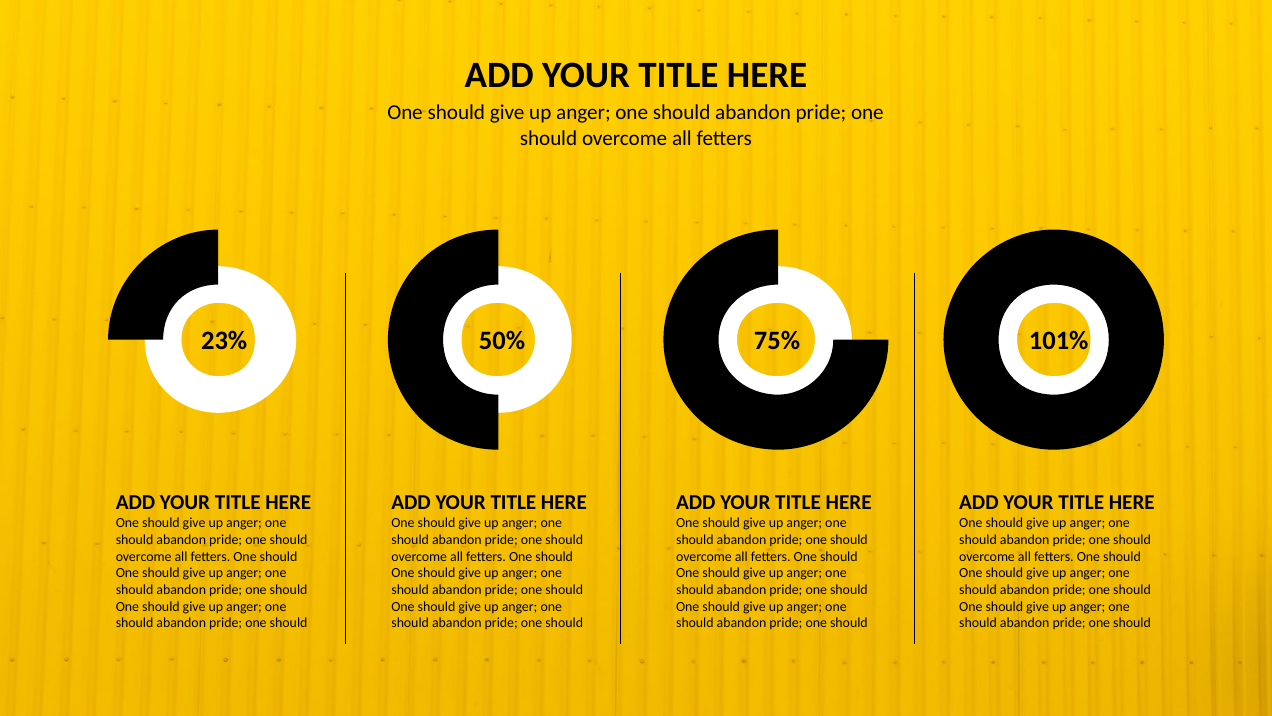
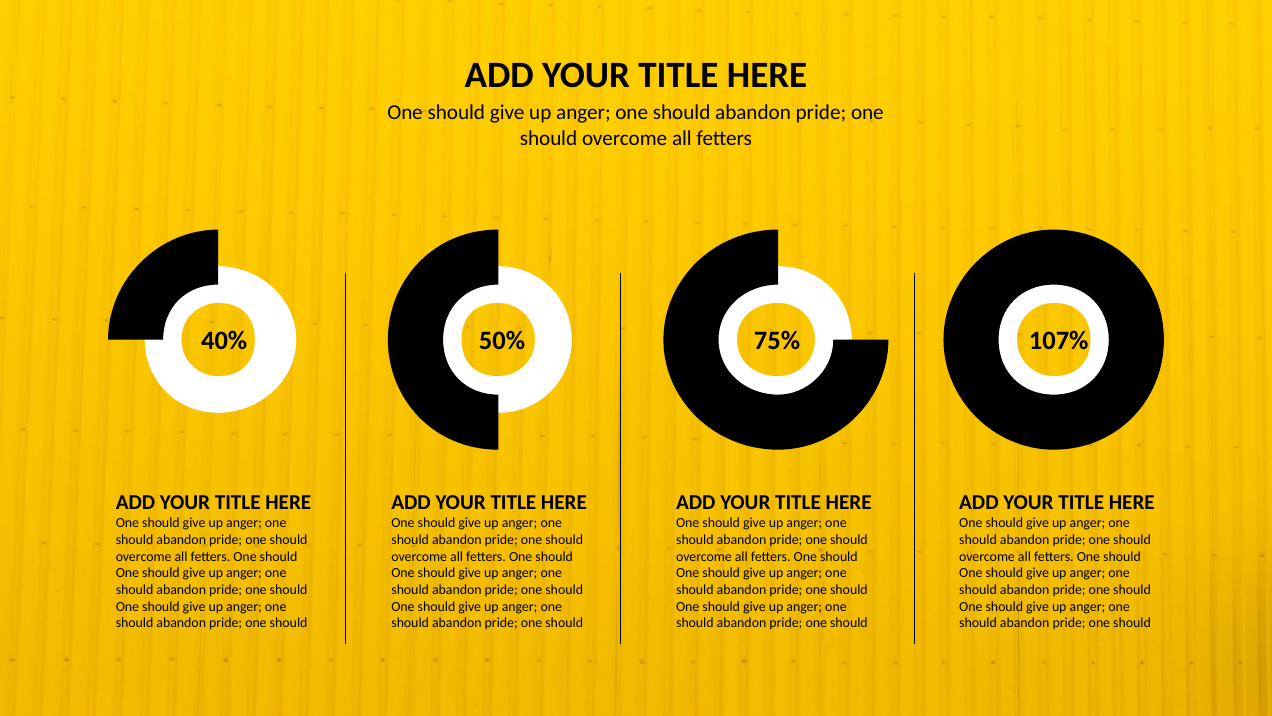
23%: 23% -> 40% (224, 341)
101%: 101% -> 107% (1059, 341)
